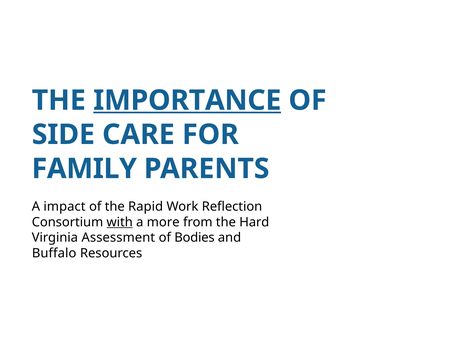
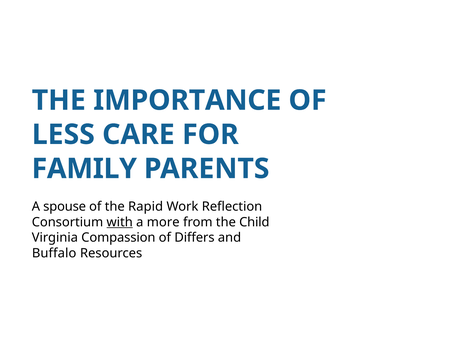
IMPORTANCE underline: present -> none (187, 100)
SIDE: SIDE -> LESS (63, 134)
impact: impact -> spouse (65, 206)
Hard: Hard -> Child (254, 222)
Assessment: Assessment -> Compassion (118, 238)
Bodies: Bodies -> Differs (194, 238)
